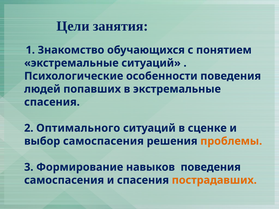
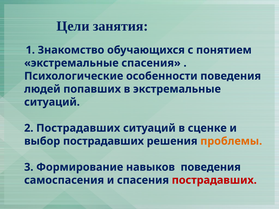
экстремальные ситуаций: ситуаций -> спасения (151, 63)
спасения: спасения -> ситуаций (52, 102)
2 Оптимального: Оптимального -> Пострадавших (78, 128)
выбор самоспасения: самоспасения -> пострадавших (103, 141)
пострадавших colour: orange -> red (214, 180)
